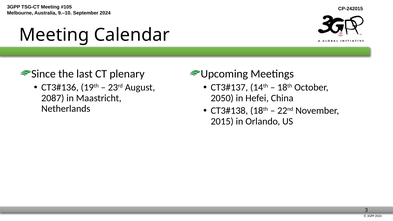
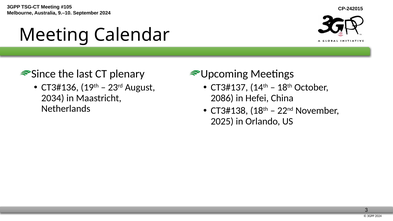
2087: 2087 -> 2034 (53, 98)
2050: 2050 -> 2086 (222, 98)
2015: 2015 -> 2025 (222, 121)
